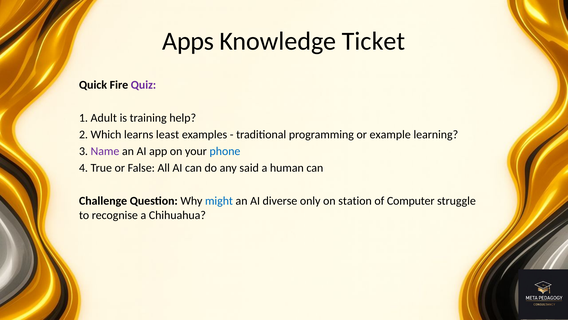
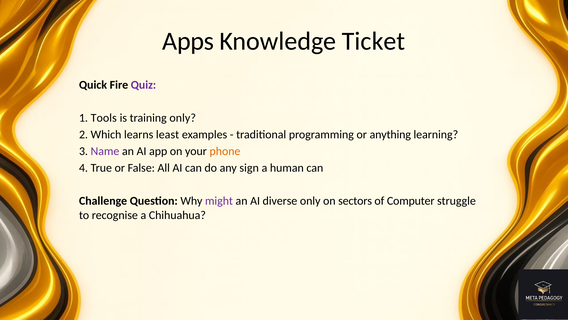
Adult: Adult -> Tools (104, 118)
training help: help -> only (183, 118)
example: example -> anything (390, 134)
phone colour: blue -> orange (225, 151)
said: said -> sign (249, 168)
might colour: blue -> purple (219, 201)
station: station -> sectors (355, 201)
